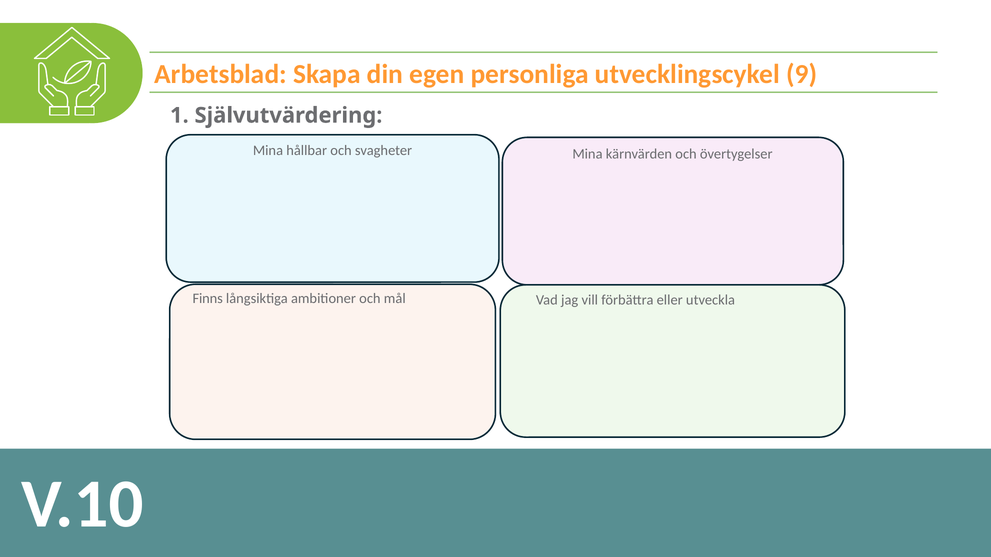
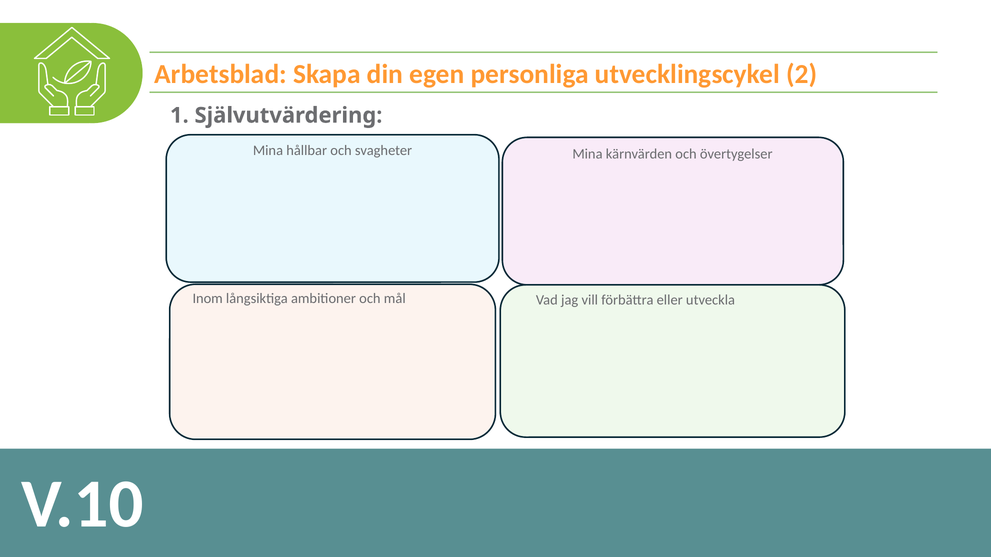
9: 9 -> 2 (802, 74)
Finns: Finns -> Inom (208, 299)
